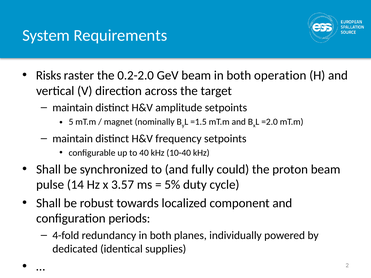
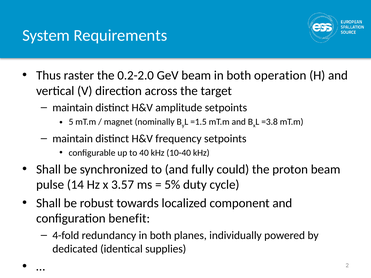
Risks: Risks -> Thus (49, 75)
=2.0: =2.0 -> =3.8 (270, 122)
periods: periods -> benefit (129, 219)
